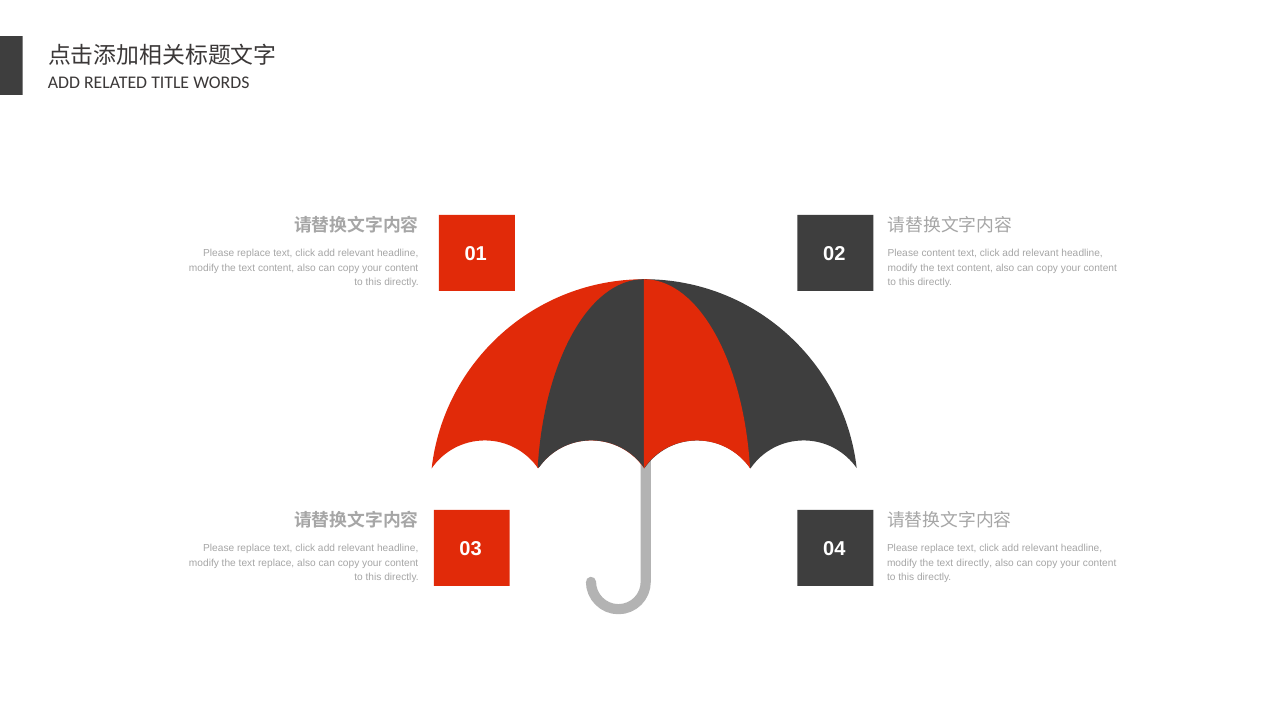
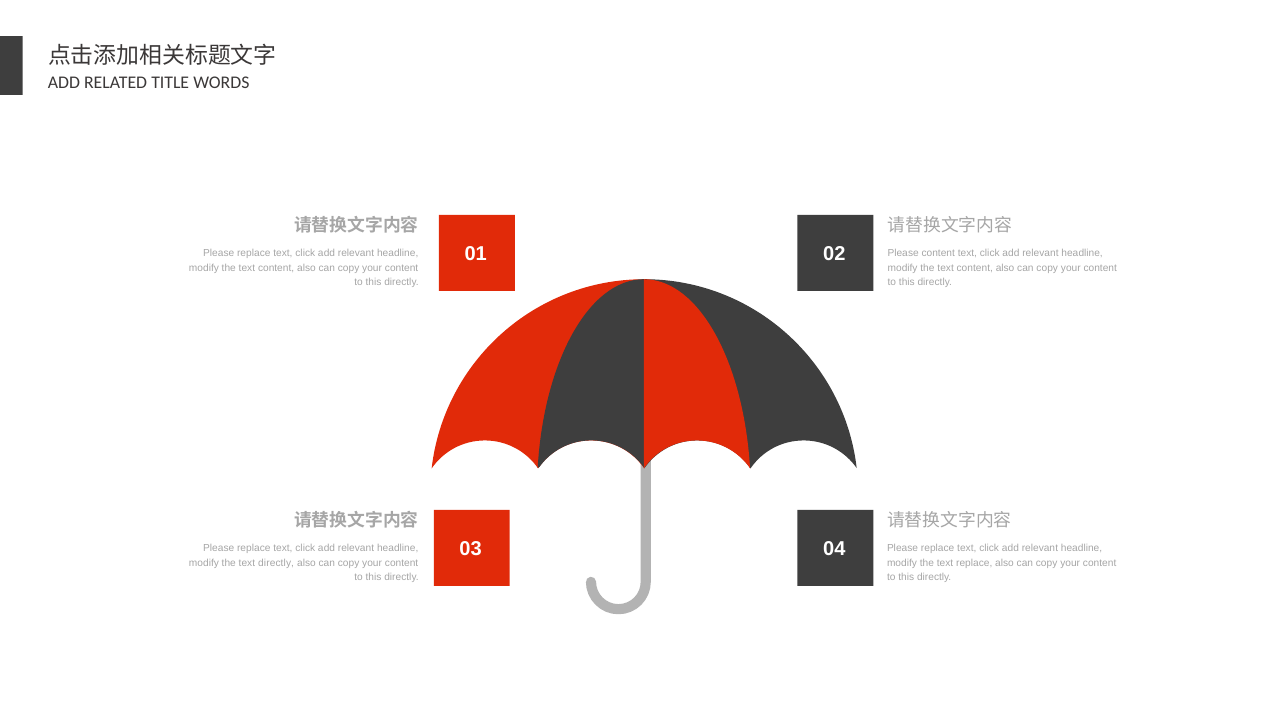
text replace: replace -> directly (276, 563)
text directly: directly -> replace (974, 563)
